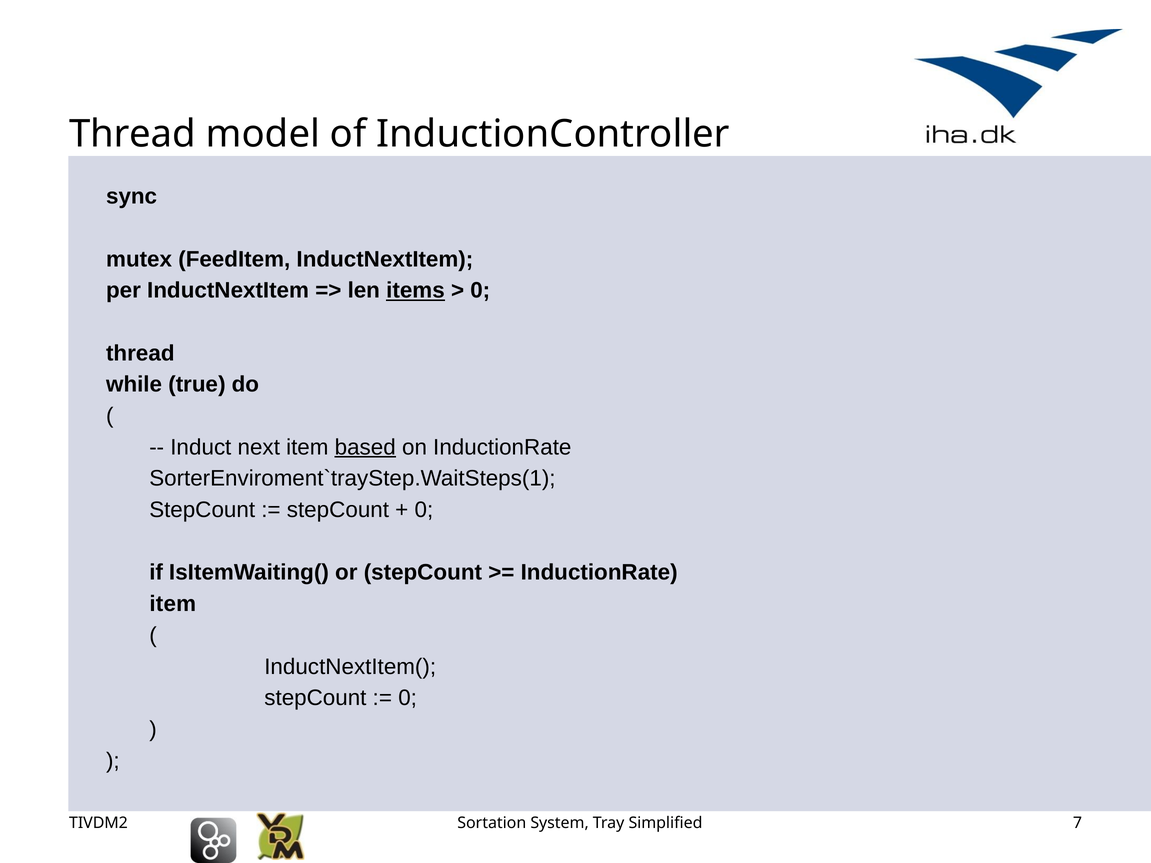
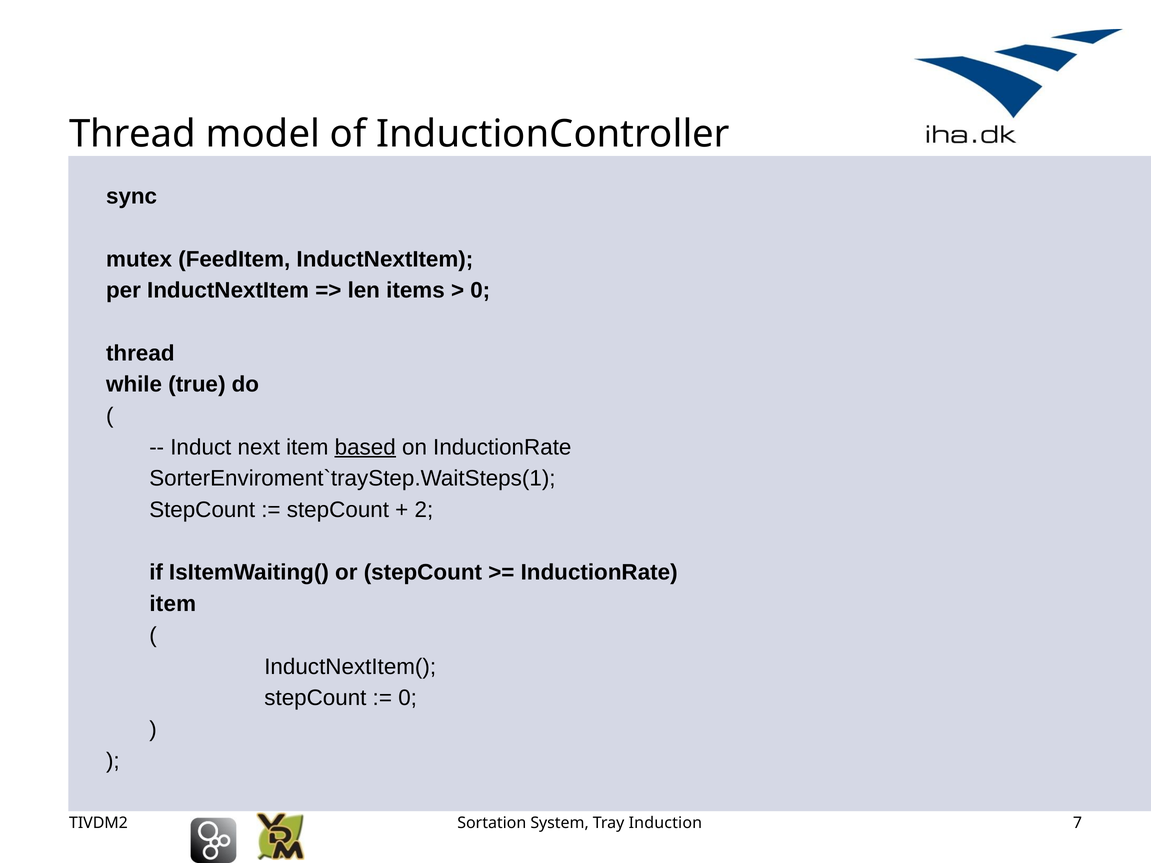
items underline: present -> none (415, 291)
0: 0 -> 2 (424, 510)
Simplified: Simplified -> Induction (665, 823)
